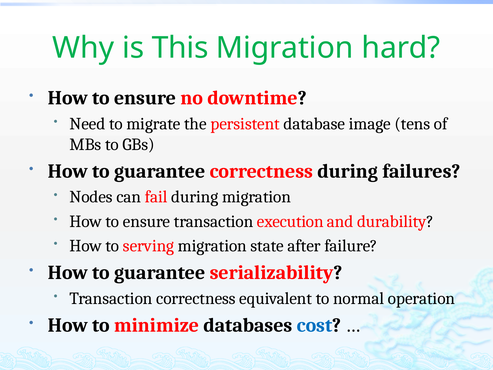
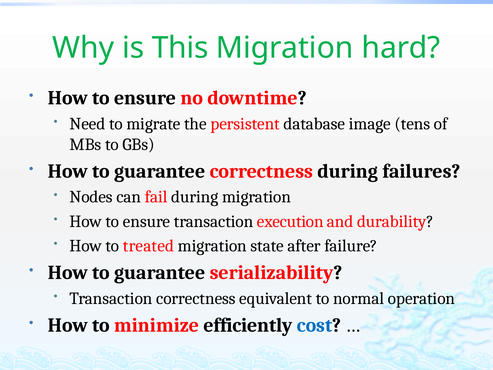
serving: serving -> treated (148, 246)
databases: databases -> efficiently (248, 325)
